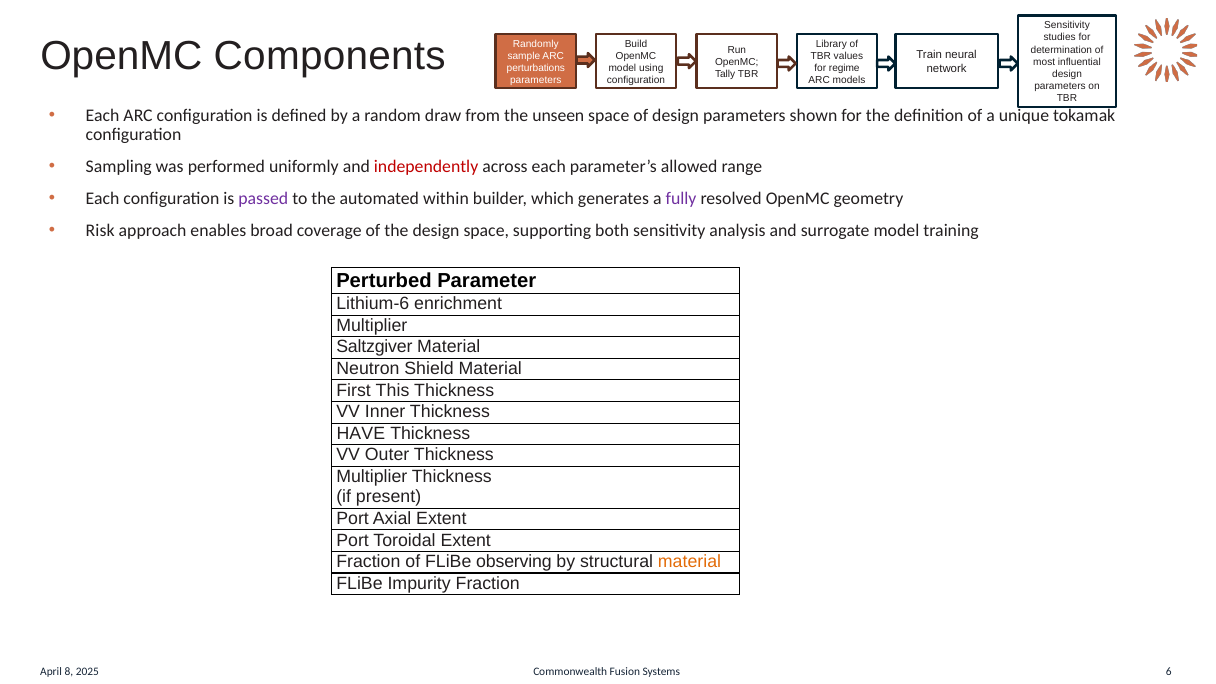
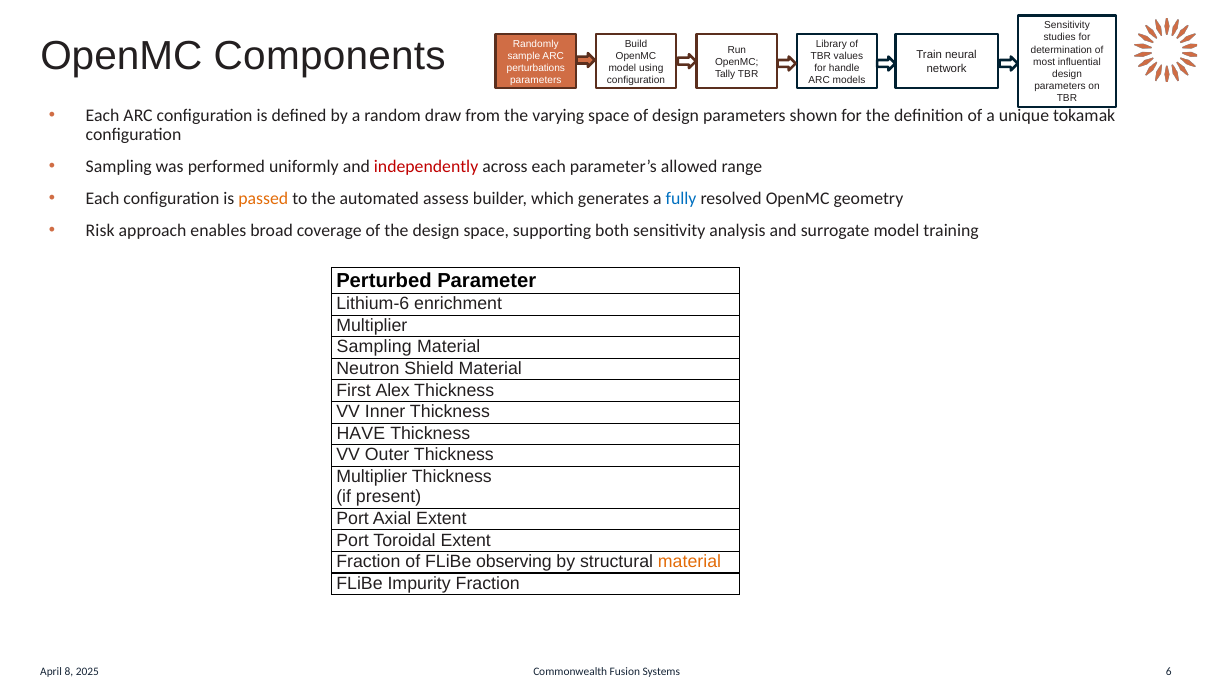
regime: regime -> handle (844, 68)
unseen: unseen -> varying (558, 116)
passed colour: purple -> orange (263, 198)
within: within -> assess (446, 198)
fully colour: purple -> blue (681, 198)
Saltzgiver: Saltzgiver -> Sampling (374, 347)
This: This -> Alex (393, 390)
